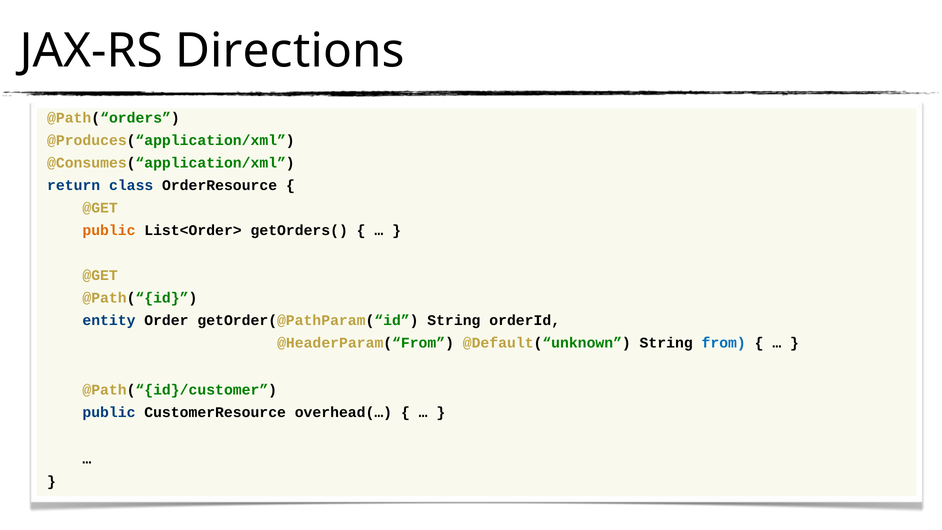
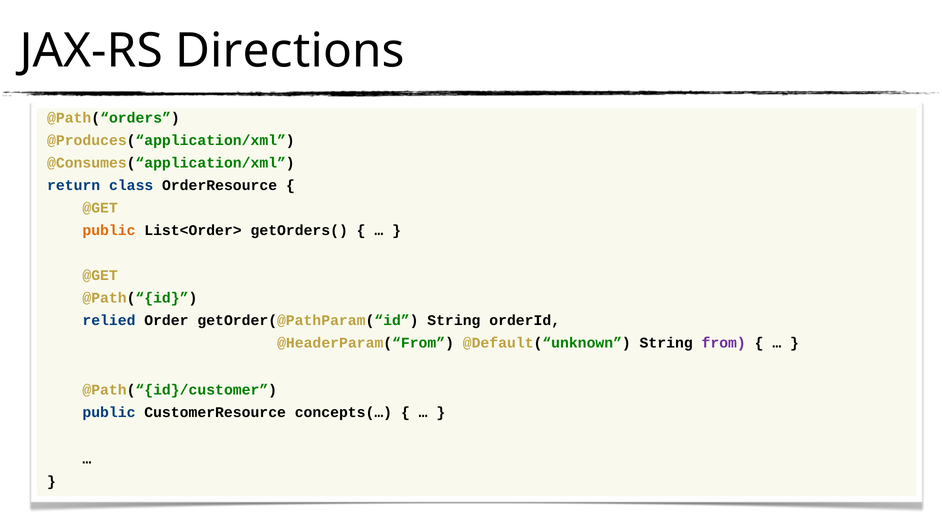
entity: entity -> relied (109, 320)
from colour: blue -> purple (724, 343)
overhead(…: overhead(… -> concepts(… (343, 412)
